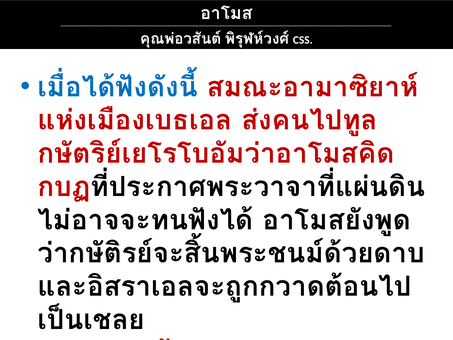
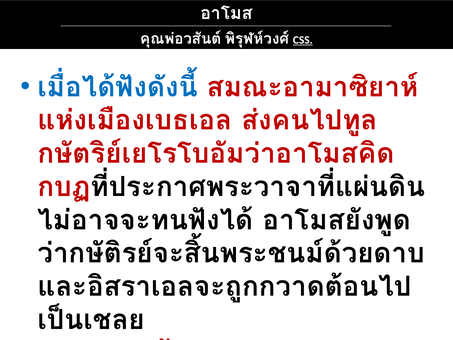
CSS underline: none -> present (303, 40)
